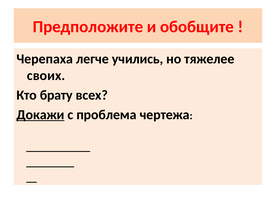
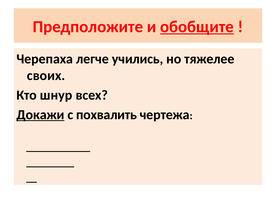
обобщите underline: none -> present (197, 27)
брату: брату -> шнур (56, 95)
проблема: проблема -> похвалить (107, 115)
